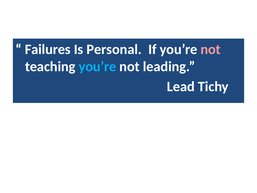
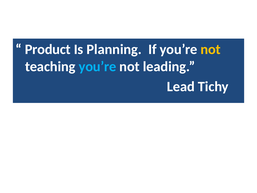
Failures: Failures -> Product (48, 49)
Personal: Personal -> Planning (114, 49)
not colour: pink -> yellow (211, 49)
